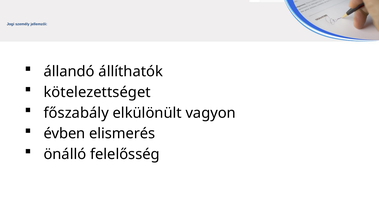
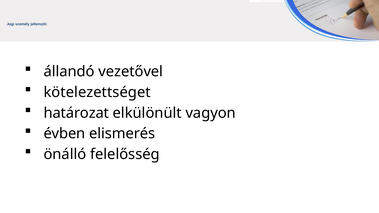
állíthatók: állíthatók -> vezetővel (131, 72)
főszabály: főszabály -> határozat (76, 113)
